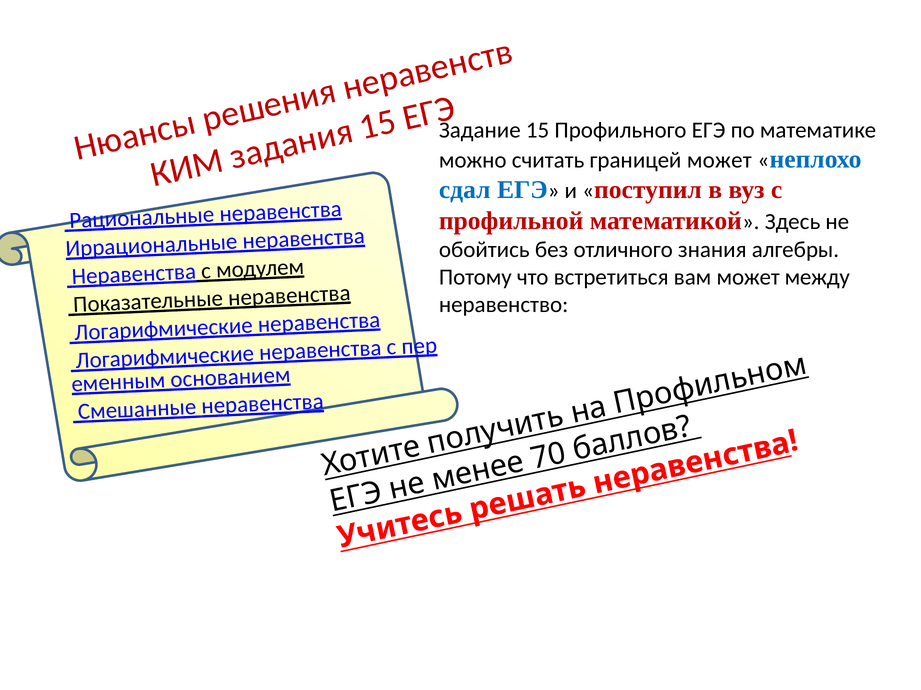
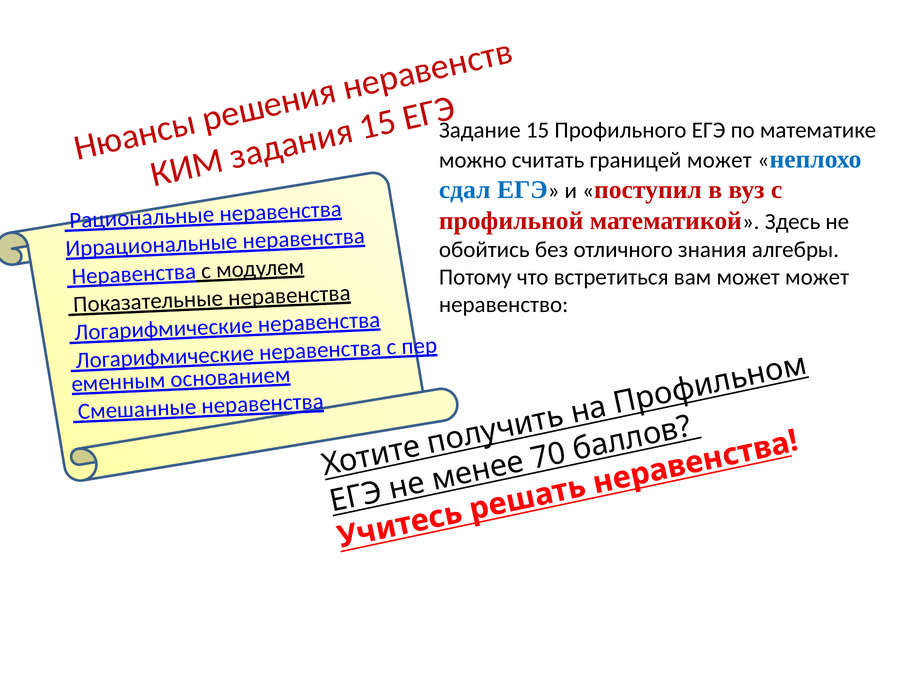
может между: между -> может (817, 278)
